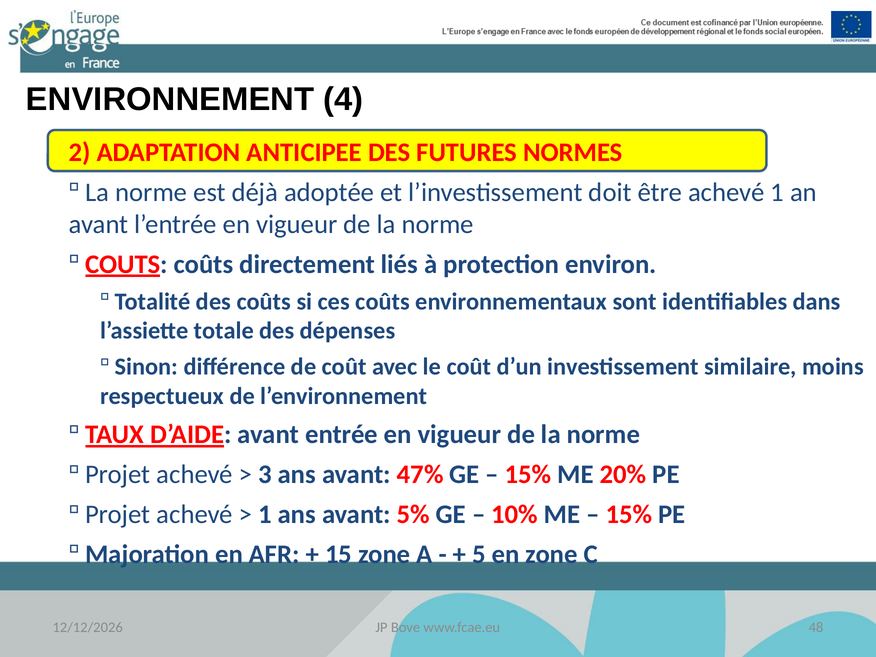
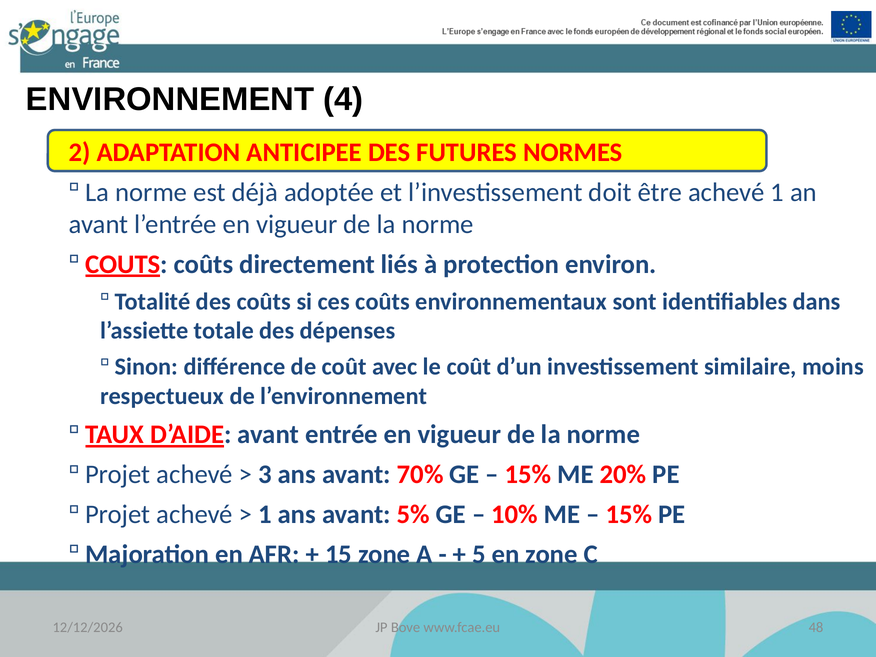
47%: 47% -> 70% (420, 475)
